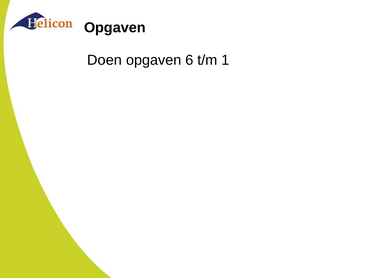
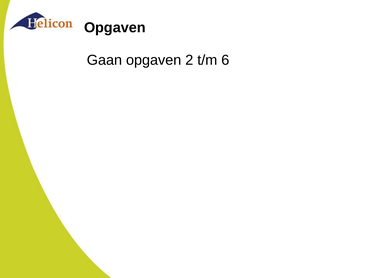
Doen: Doen -> Gaan (105, 60)
6: 6 -> 2 (189, 60)
1: 1 -> 6 (225, 60)
